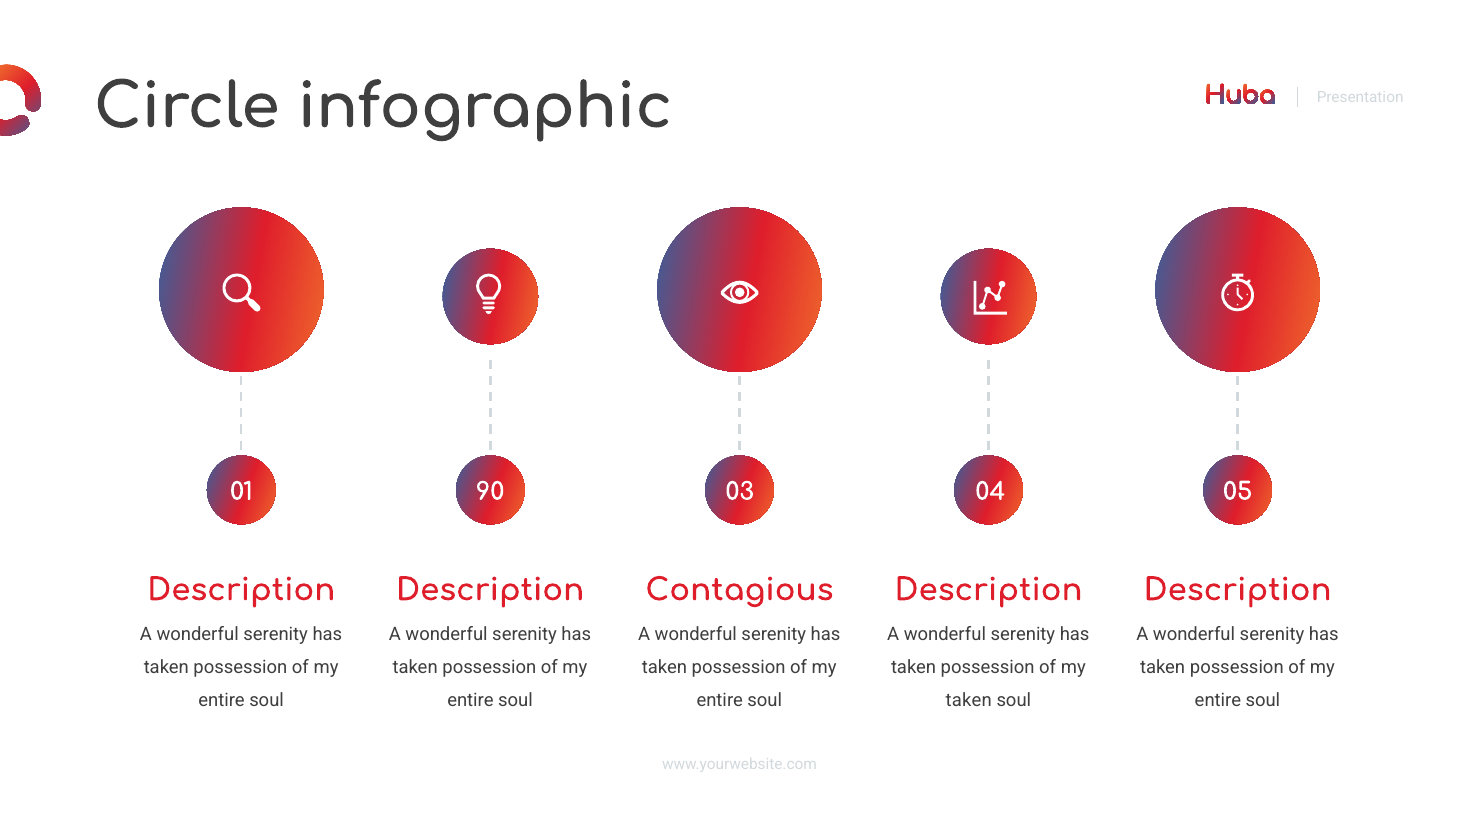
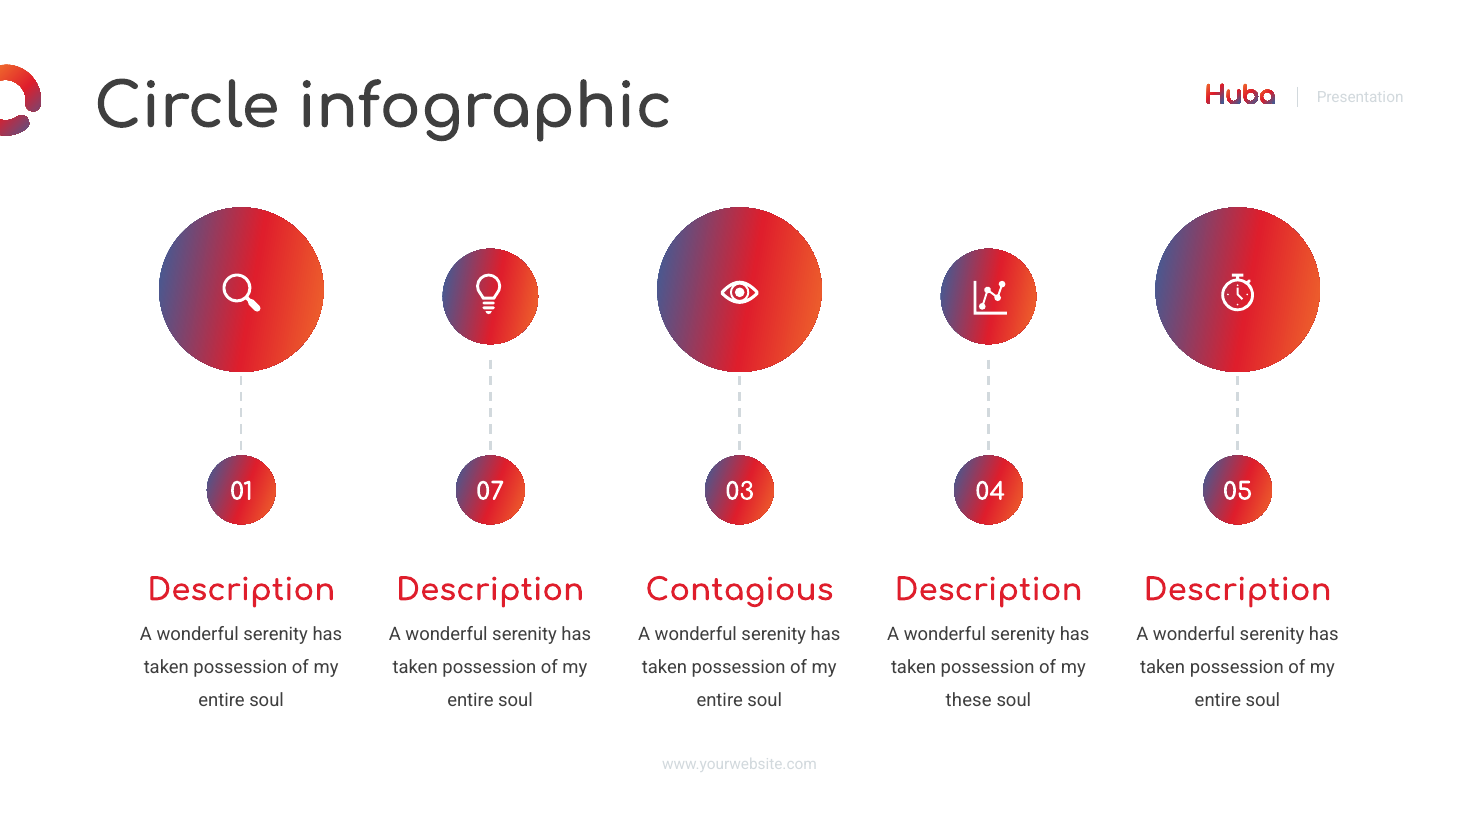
90: 90 -> 07 (490, 492)
taken: taken -> these (969, 701)
